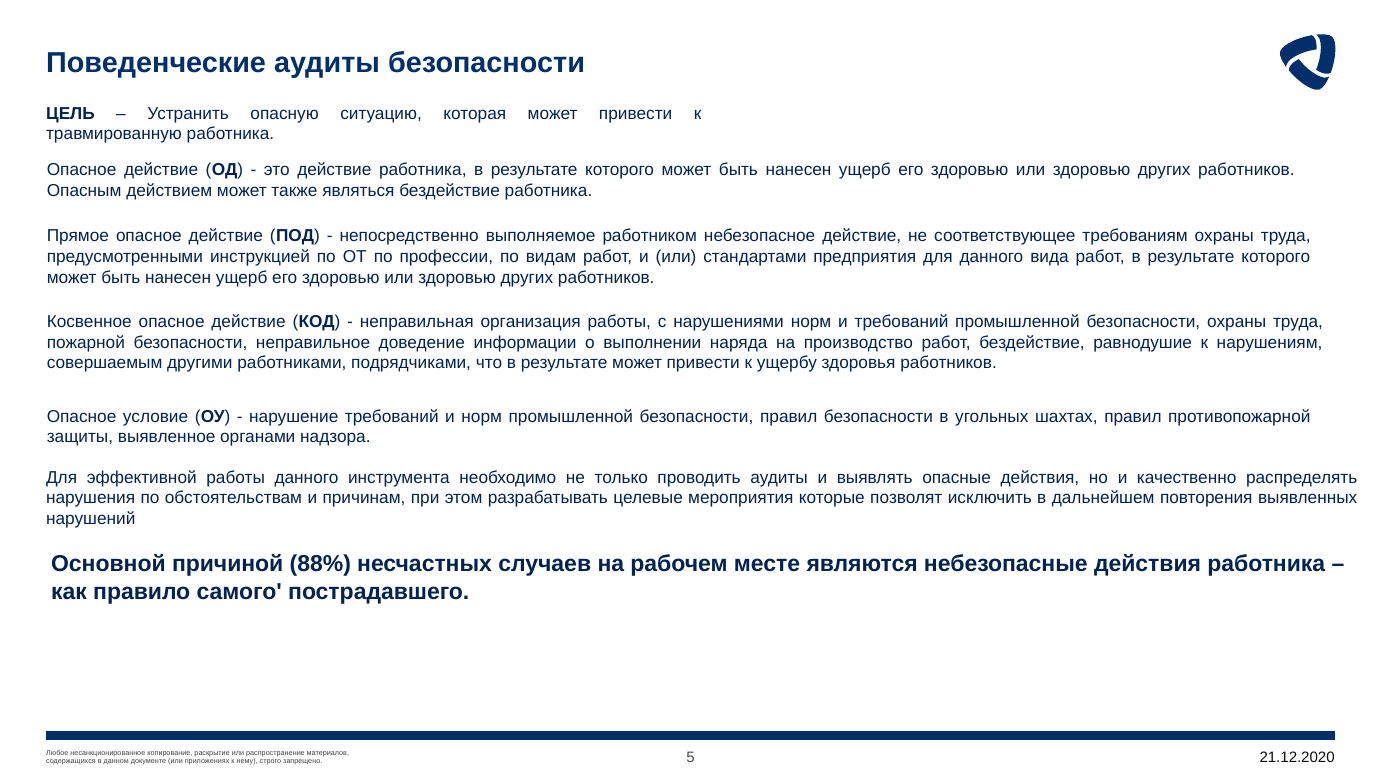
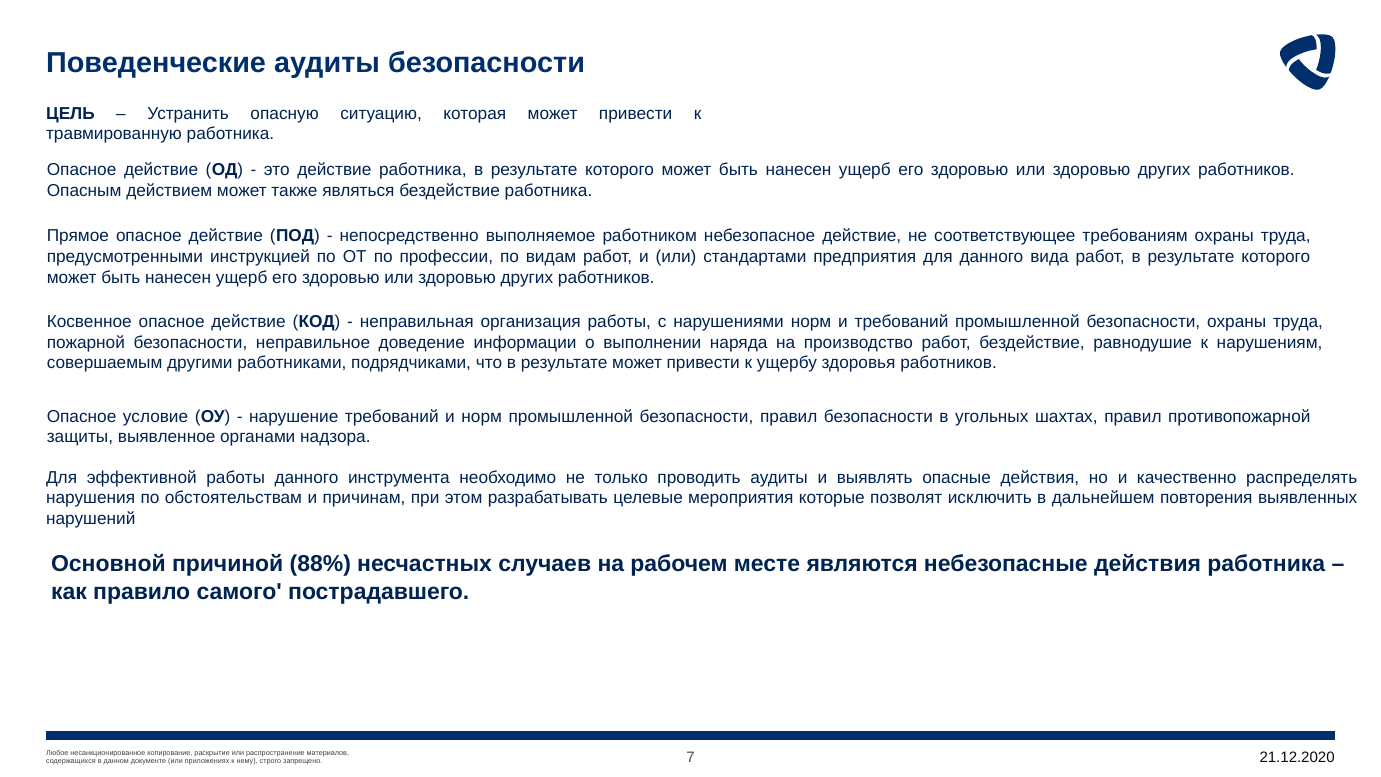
5: 5 -> 7 (691, 757)
